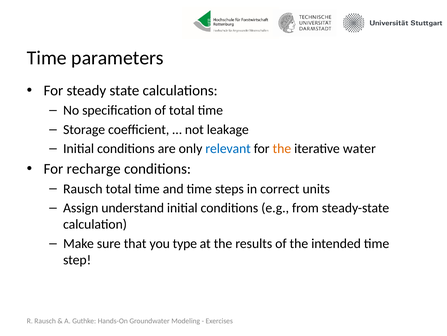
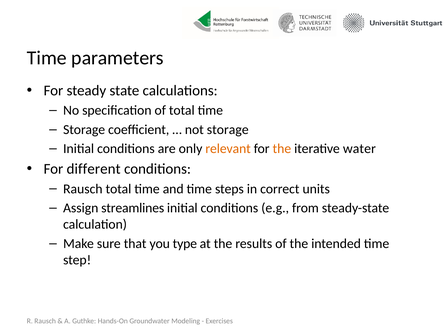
not leakage: leakage -> storage (228, 129)
relevant colour: blue -> orange (228, 148)
recharge: recharge -> different (94, 169)
understand: understand -> streamlines (133, 208)
